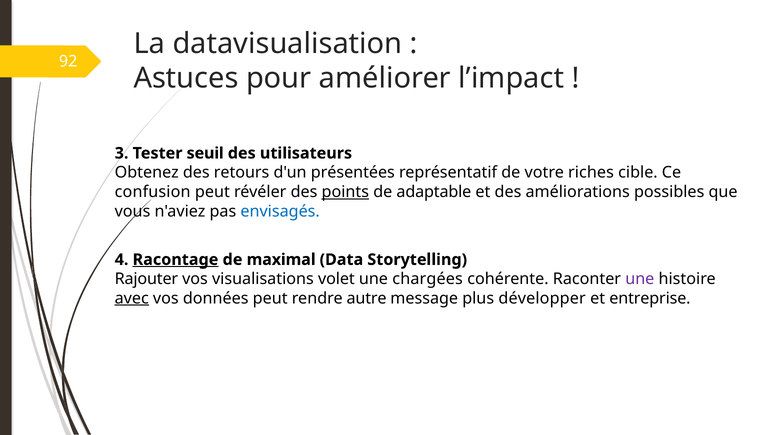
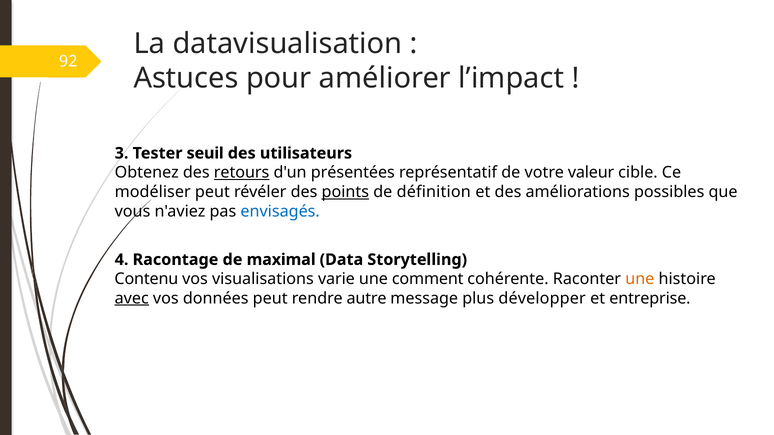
retours underline: none -> present (242, 173)
riches: riches -> valeur (591, 173)
confusion: confusion -> modéliser (153, 192)
adaptable: adaptable -> définition (434, 192)
Racontage underline: present -> none (175, 260)
Rajouter: Rajouter -> Contenu (146, 279)
volet: volet -> varie (336, 279)
chargées: chargées -> comment (428, 279)
une colour: purple -> orange (640, 279)
